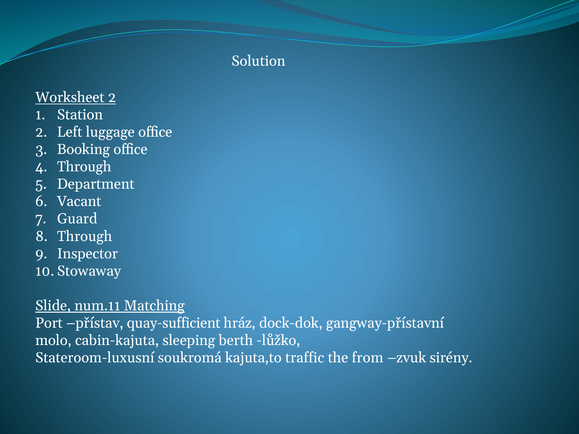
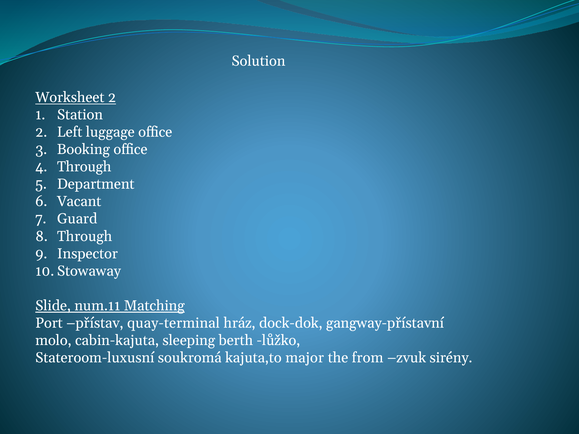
quay-sufficient: quay-sufficient -> quay-terminal (173, 323)
traffic: traffic -> major (305, 358)
